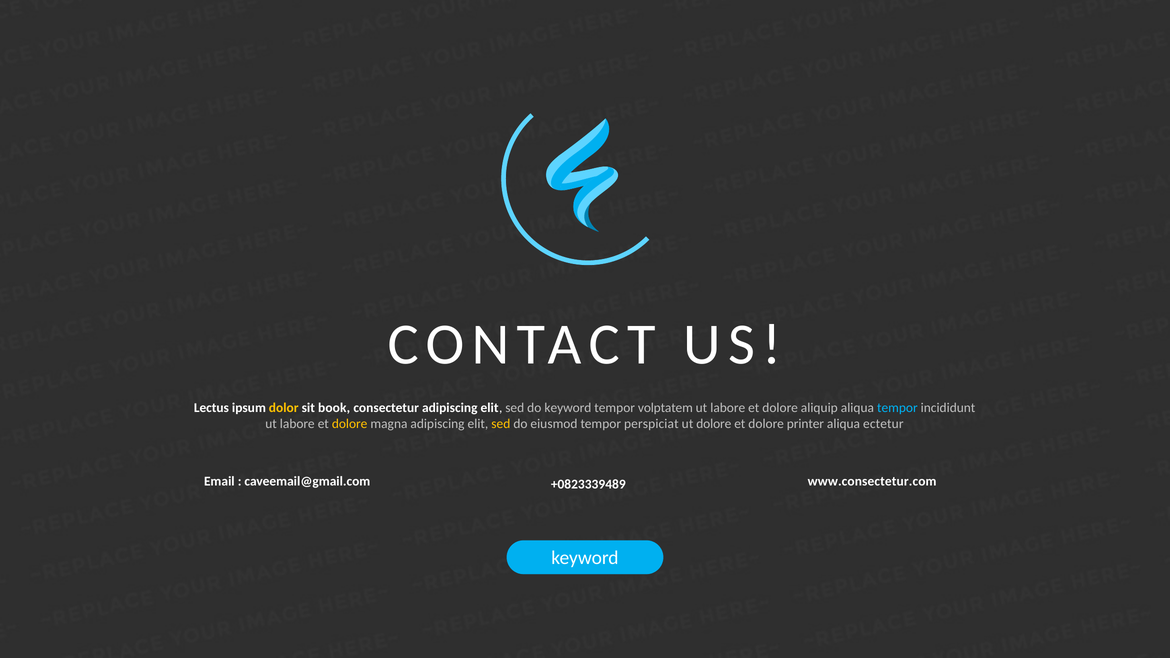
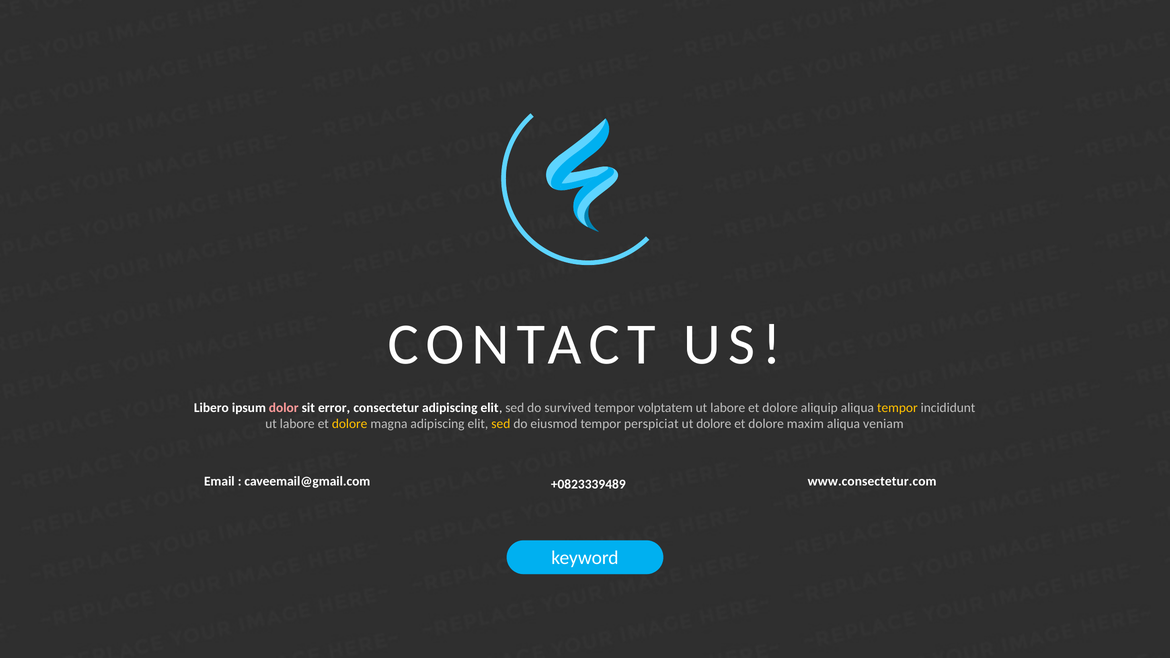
Lectus: Lectus -> Libero (211, 408)
dolor colour: yellow -> pink (284, 408)
book: book -> error (334, 408)
do keyword: keyword -> survived (568, 408)
tempor colour: light blue -> yellow (897, 408)
printer: printer -> maxim (805, 424)
ectetur: ectetur -> veniam (883, 424)
